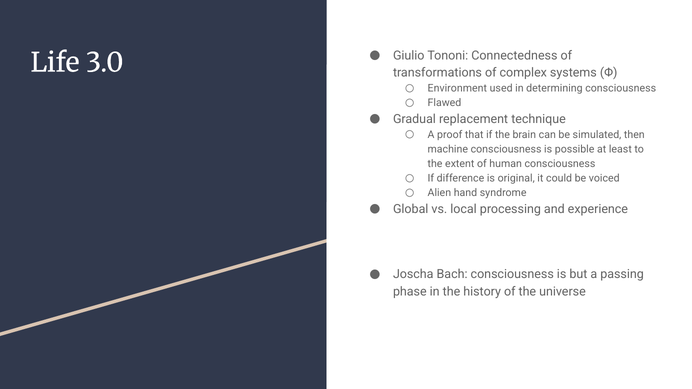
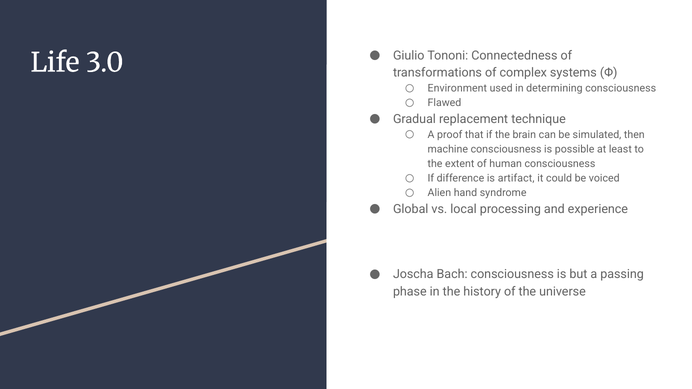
original: original -> artifact (516, 178)
